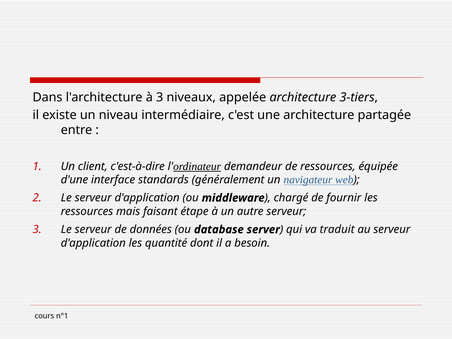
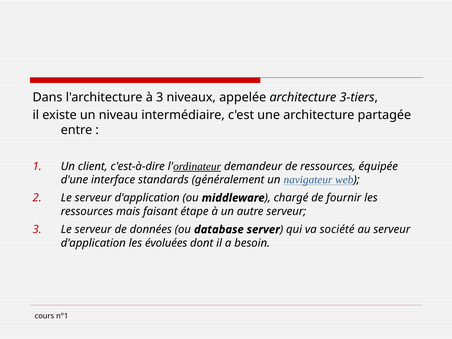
traduit: traduit -> société (337, 230)
quantité: quantité -> évoluées (166, 243)
